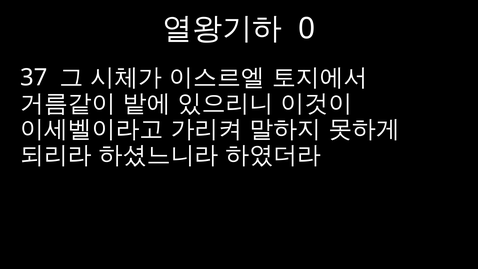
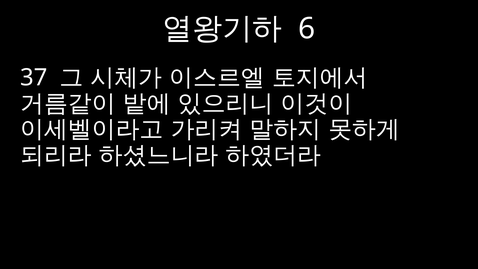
0: 0 -> 6 (307, 29)
